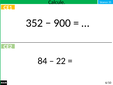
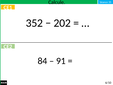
900: 900 -> 202 (62, 23)
22: 22 -> 91 (61, 61)
